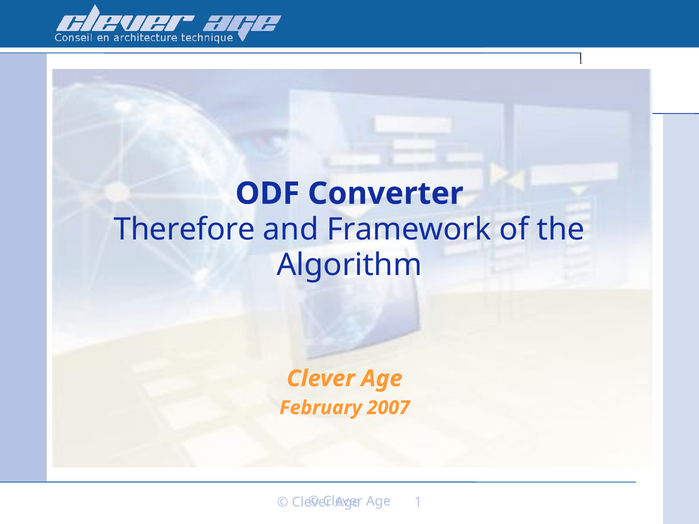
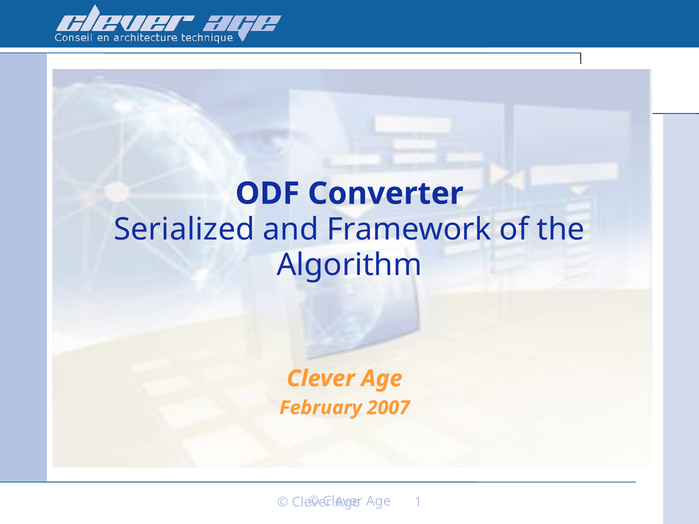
Therefore: Therefore -> Serialized (184, 229)
